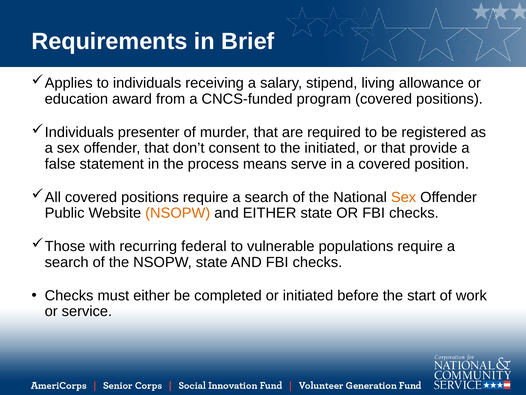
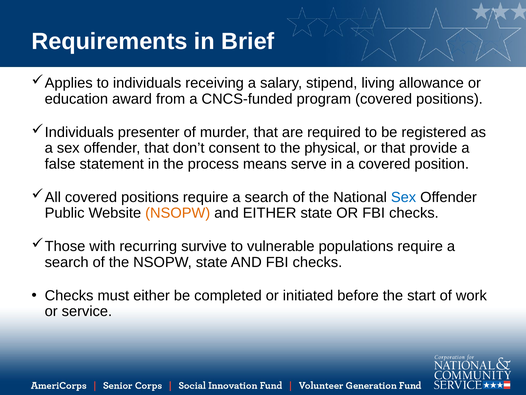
the initiated: initiated -> physical (332, 148)
Sex colour: orange -> blue (404, 197)
federal: federal -> survive (204, 246)
